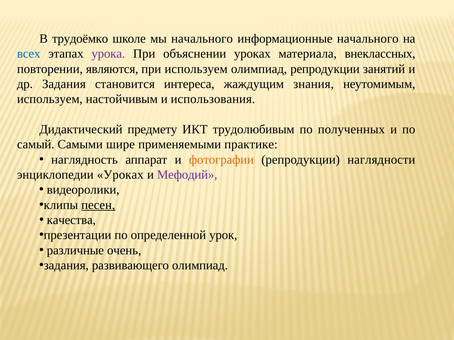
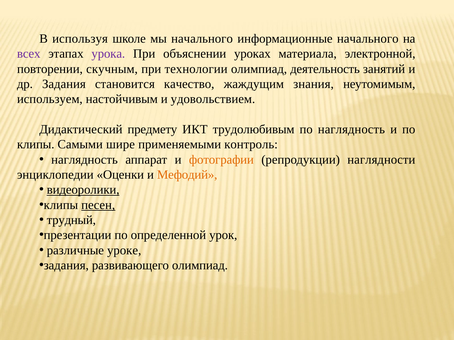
трудоёмко: трудоёмко -> используя (80, 39)
всех colour: blue -> purple (29, 54)
внеклассных: внеклассных -> электронной (380, 54)
являются: являются -> скучным (112, 69)
при используем: используем -> технологии (196, 69)
олимпиад репродукции: репродукции -> деятельность (325, 69)
интереса: интереса -> качество (189, 84)
использования: использования -> удовольствием (213, 99)
по полученных: полученных -> наглядность (351, 130)
самый: самый -> клипы (36, 145)
практике: практике -> контроль (251, 145)
энциклопедии Уроках: Уроках -> Оценки (120, 175)
Мефодий colour: purple -> orange (187, 175)
видеоролики underline: none -> present (83, 190)
качества: качества -> трудный (71, 220)
очень: очень -> уроке (124, 251)
